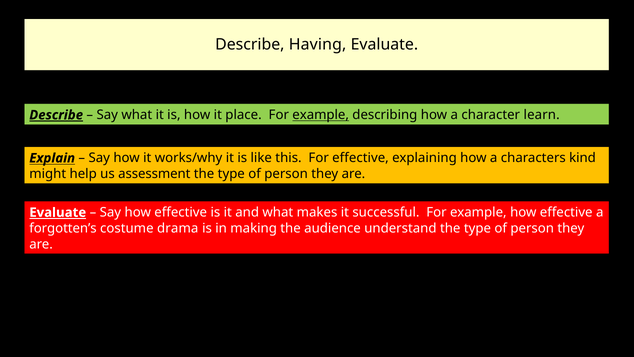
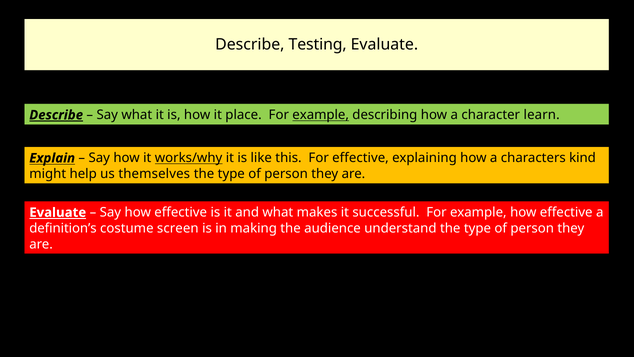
Having: Having -> Testing (318, 44)
works/why underline: none -> present (189, 158)
assessment: assessment -> themselves (154, 174)
forgotten’s: forgotten’s -> definition’s (63, 228)
drama: drama -> screen (178, 228)
